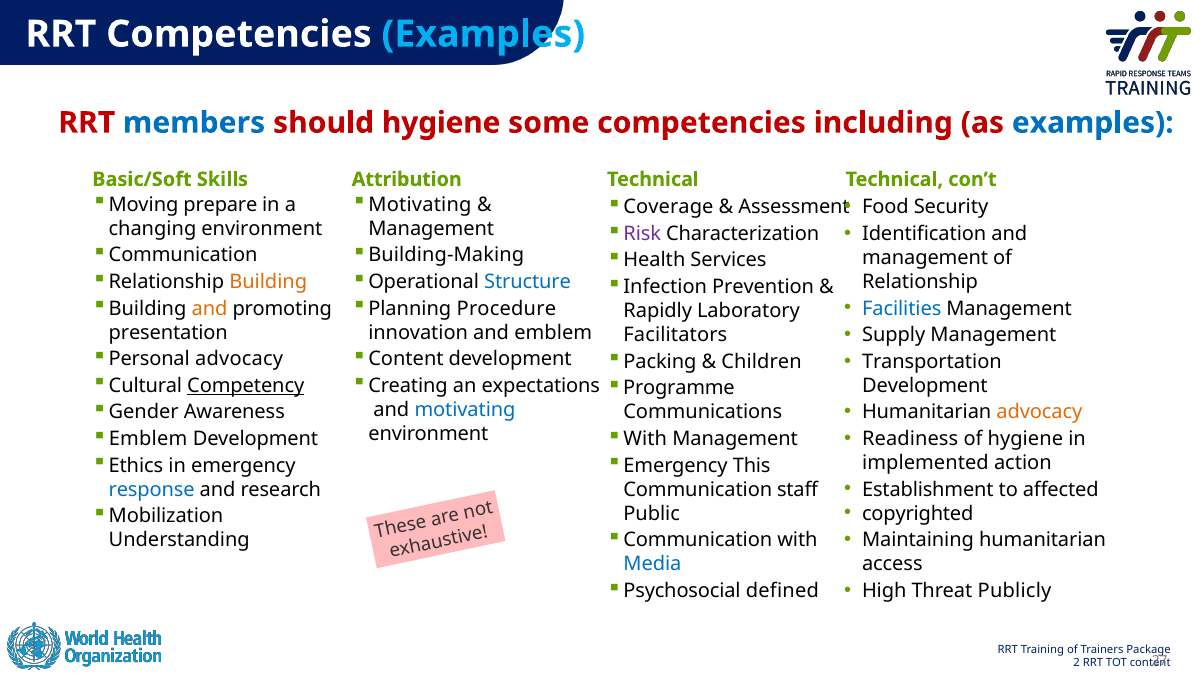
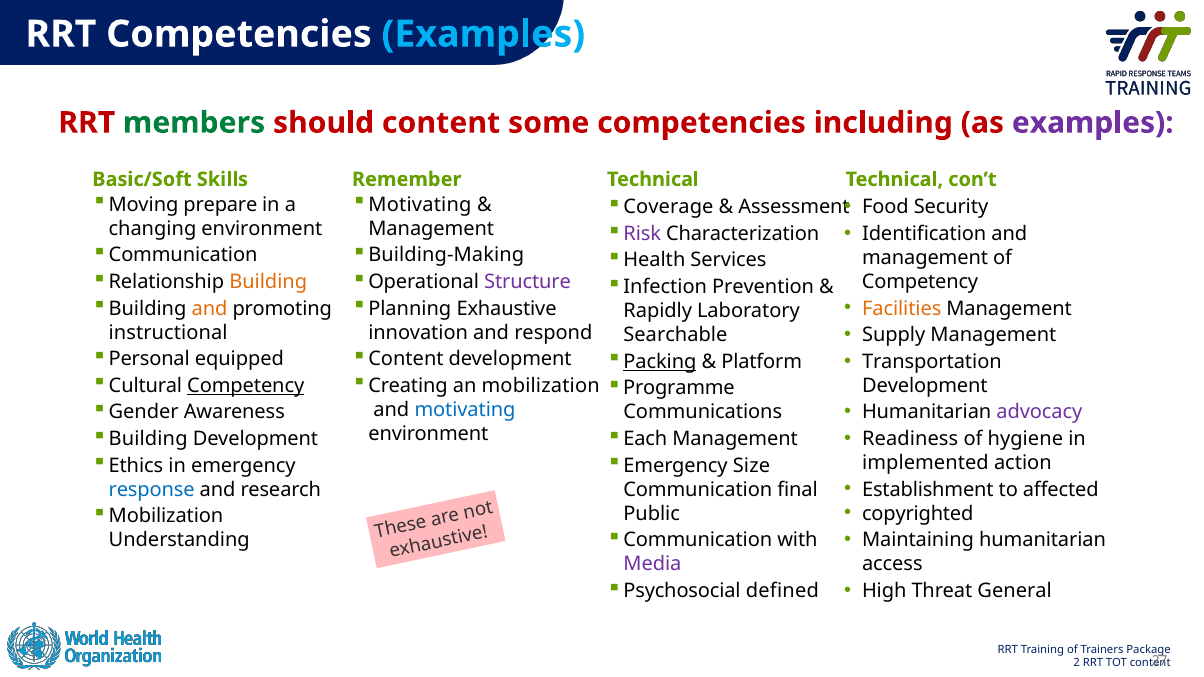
members colour: blue -> green (194, 123)
should hygiene: hygiene -> content (441, 123)
examples colour: blue -> purple (1093, 123)
Attribution: Attribution -> Remember (407, 179)
Structure colour: blue -> purple (528, 282)
Relationship: Relationship -> Competency (920, 282)
Planning Procedure: Procedure -> Exhaustive (507, 309)
Facilities colour: blue -> orange (902, 309)
presentation: presentation -> instructional (168, 333)
and emblem: emblem -> respond (553, 333)
Facilitators: Facilitators -> Searchable (675, 335)
Personal advocacy: advocacy -> equipped (239, 359)
Packing underline: none -> present (660, 362)
Children: Children -> Platform (762, 362)
an expectations: expectations -> mobilization (541, 386)
advocacy colour: orange -> purple (1039, 412)
Emblem: Emblem -> Building (148, 439)
With: With -> Each (645, 439)
This: This -> Size (752, 466)
staff: staff -> final (798, 490)
Media colour: blue -> purple (652, 564)
Publicly: Publicly -> General (1015, 591)
